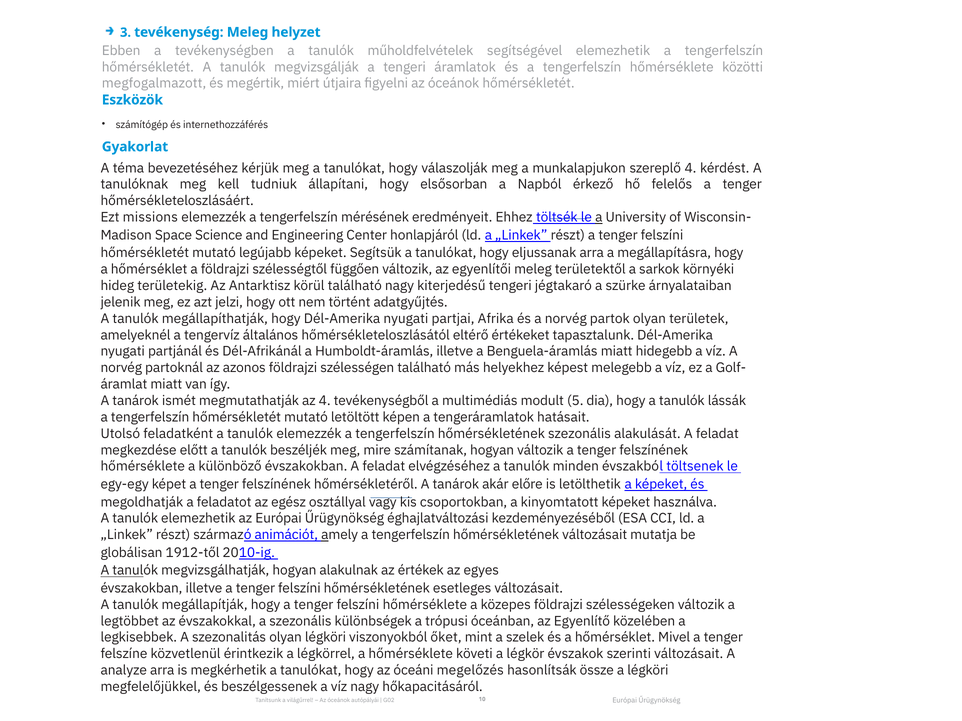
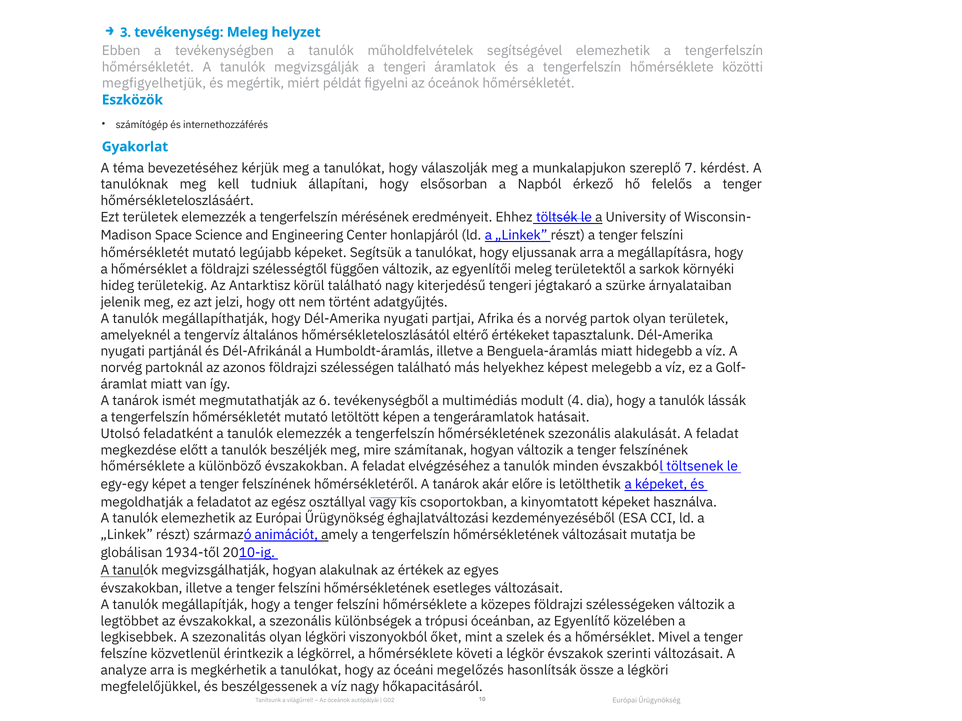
megfogalmazott: megfogalmazott -> megfigyelhetjük (154, 84)
útjaira: útjaira -> példát (342, 84)
szereplő 4: 4 -> 7 (691, 168)
Ezt missions: missions -> területek (150, 217)
az 4: 4 -> 6 (325, 401)
5: 5 -> 4 (575, 401)
1912-től: 1912-től -> 1934-től (193, 553)
